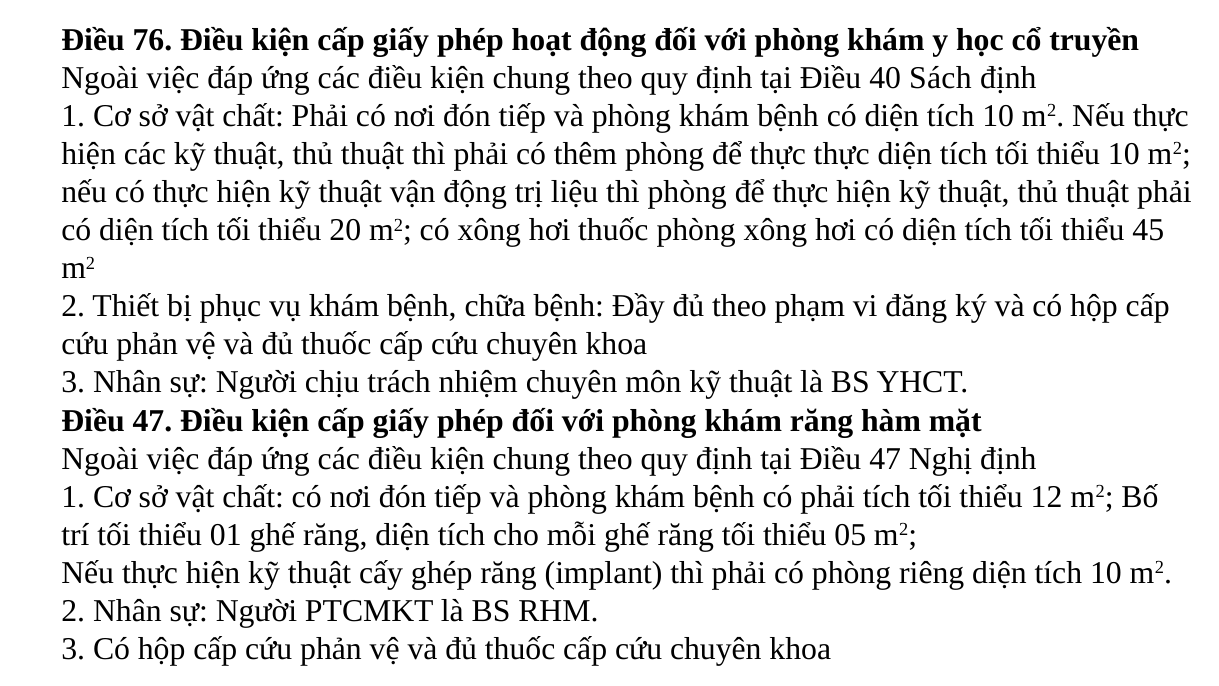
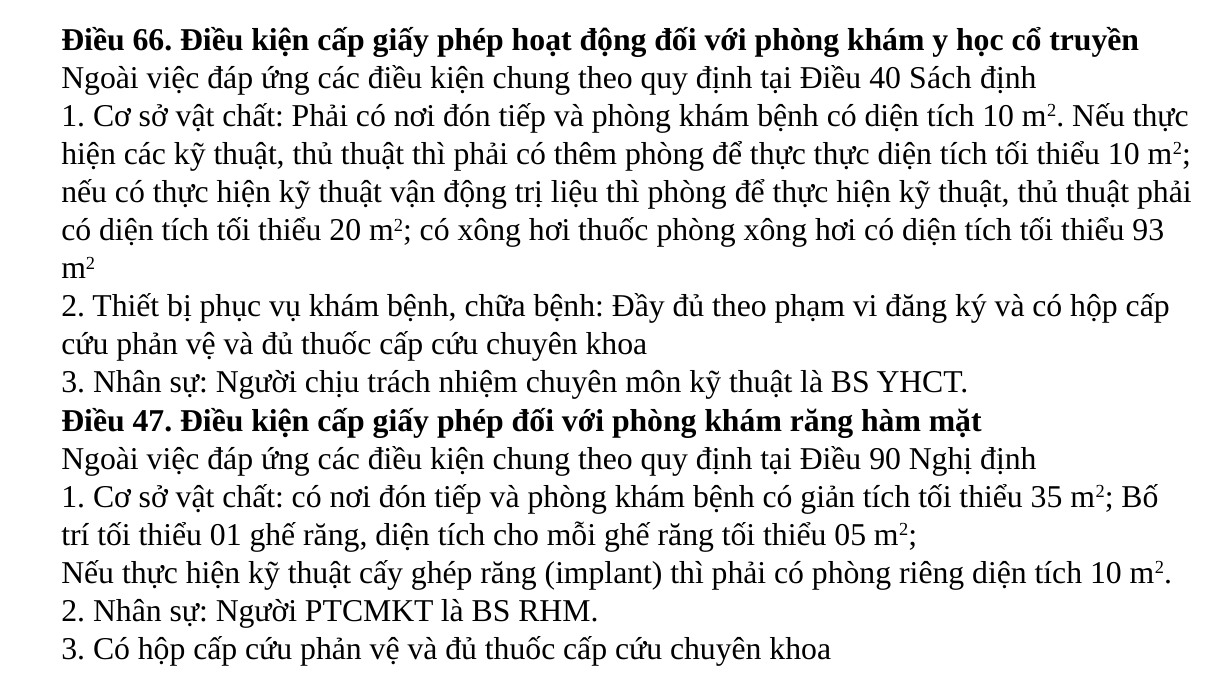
76: 76 -> 66 (152, 40)
45: 45 -> 93 (1148, 230)
tại Điều 47: 47 -> 90 (885, 458)
có phải: phải -> giản (828, 497)
12: 12 -> 35 (1047, 497)
